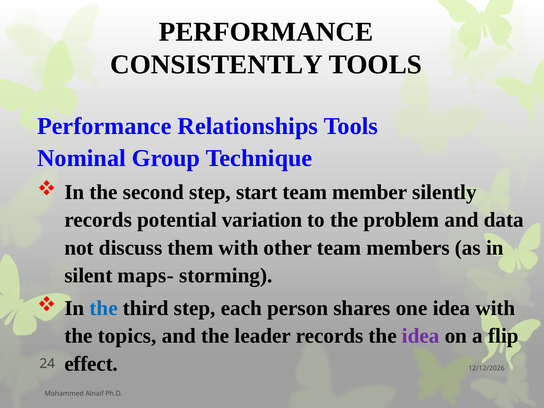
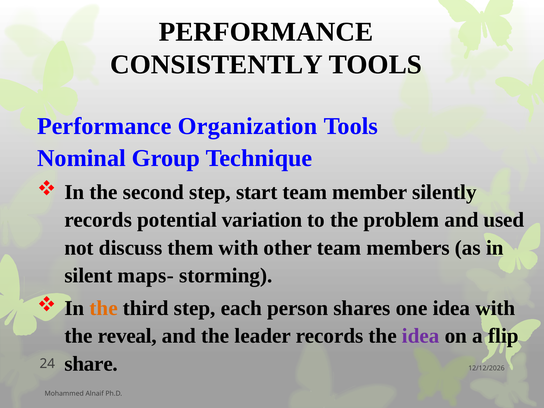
Relationships: Relationships -> Organization (248, 126)
data: data -> used (504, 220)
the colour: blue -> orange (104, 308)
topics: topics -> reveal (127, 336)
effect: effect -> share (91, 364)
